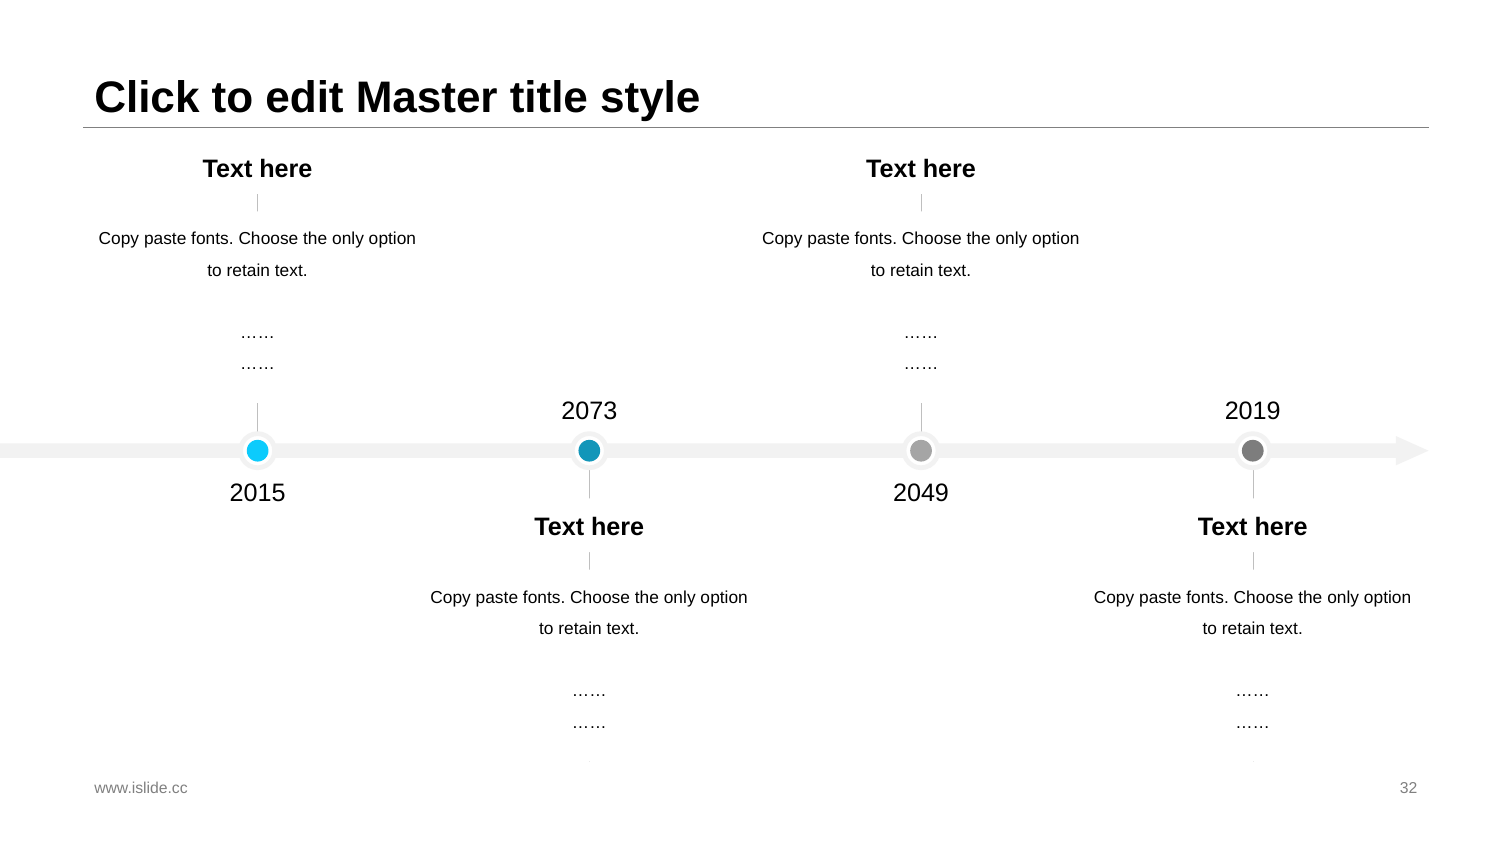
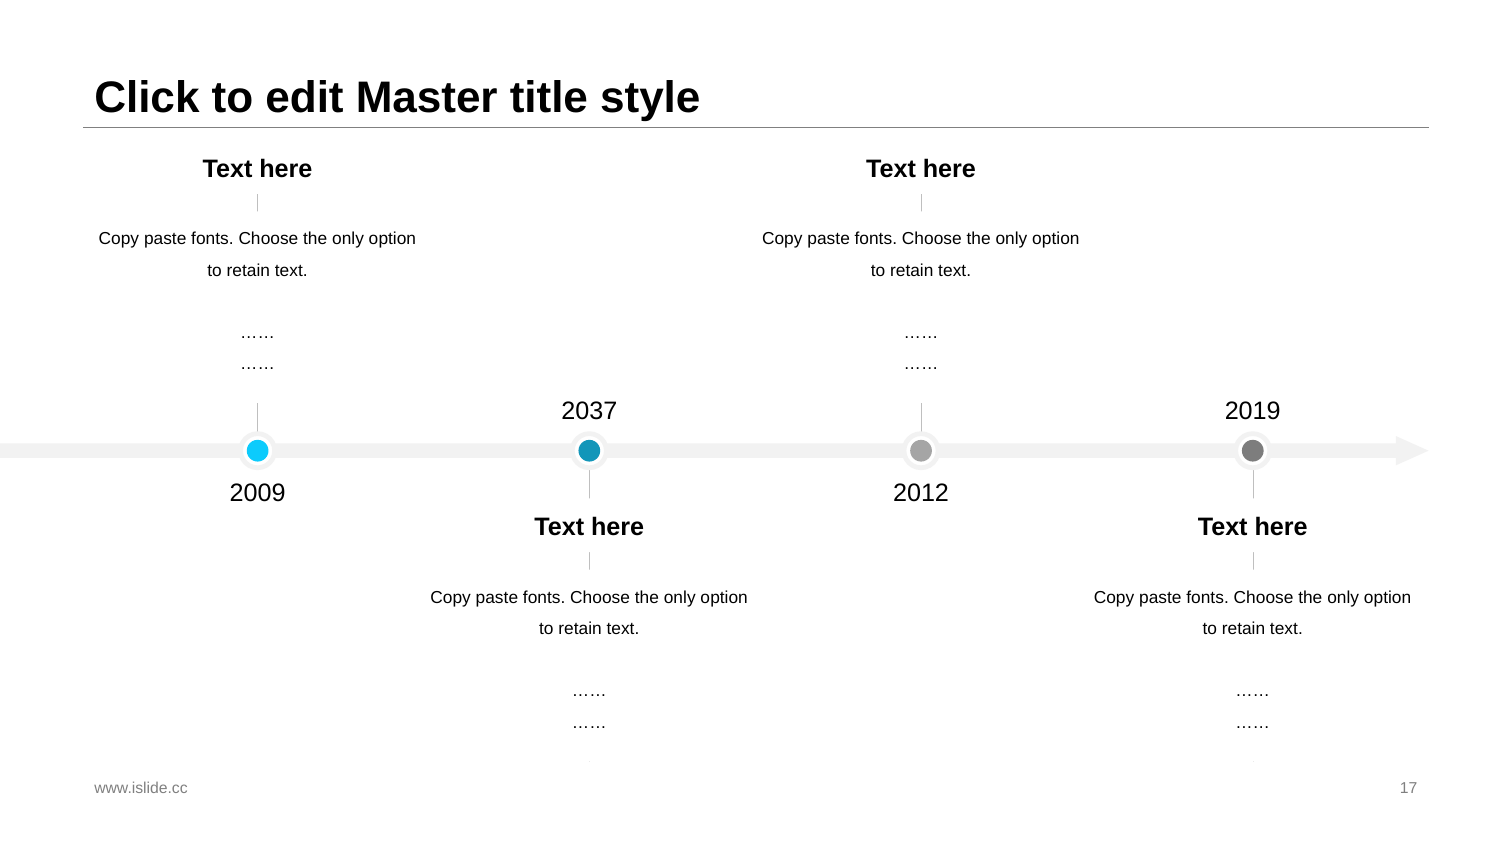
2073: 2073 -> 2037 (589, 411)
2015: 2015 -> 2009 (258, 493)
2049: 2049 -> 2012 (921, 493)
32: 32 -> 17 (1409, 788)
